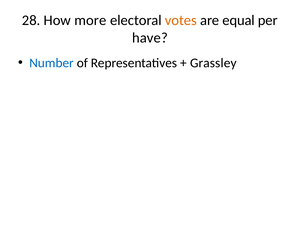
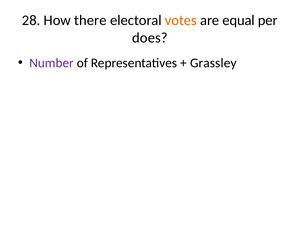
more: more -> there (90, 20)
have: have -> does (150, 38)
Number colour: blue -> purple (52, 63)
